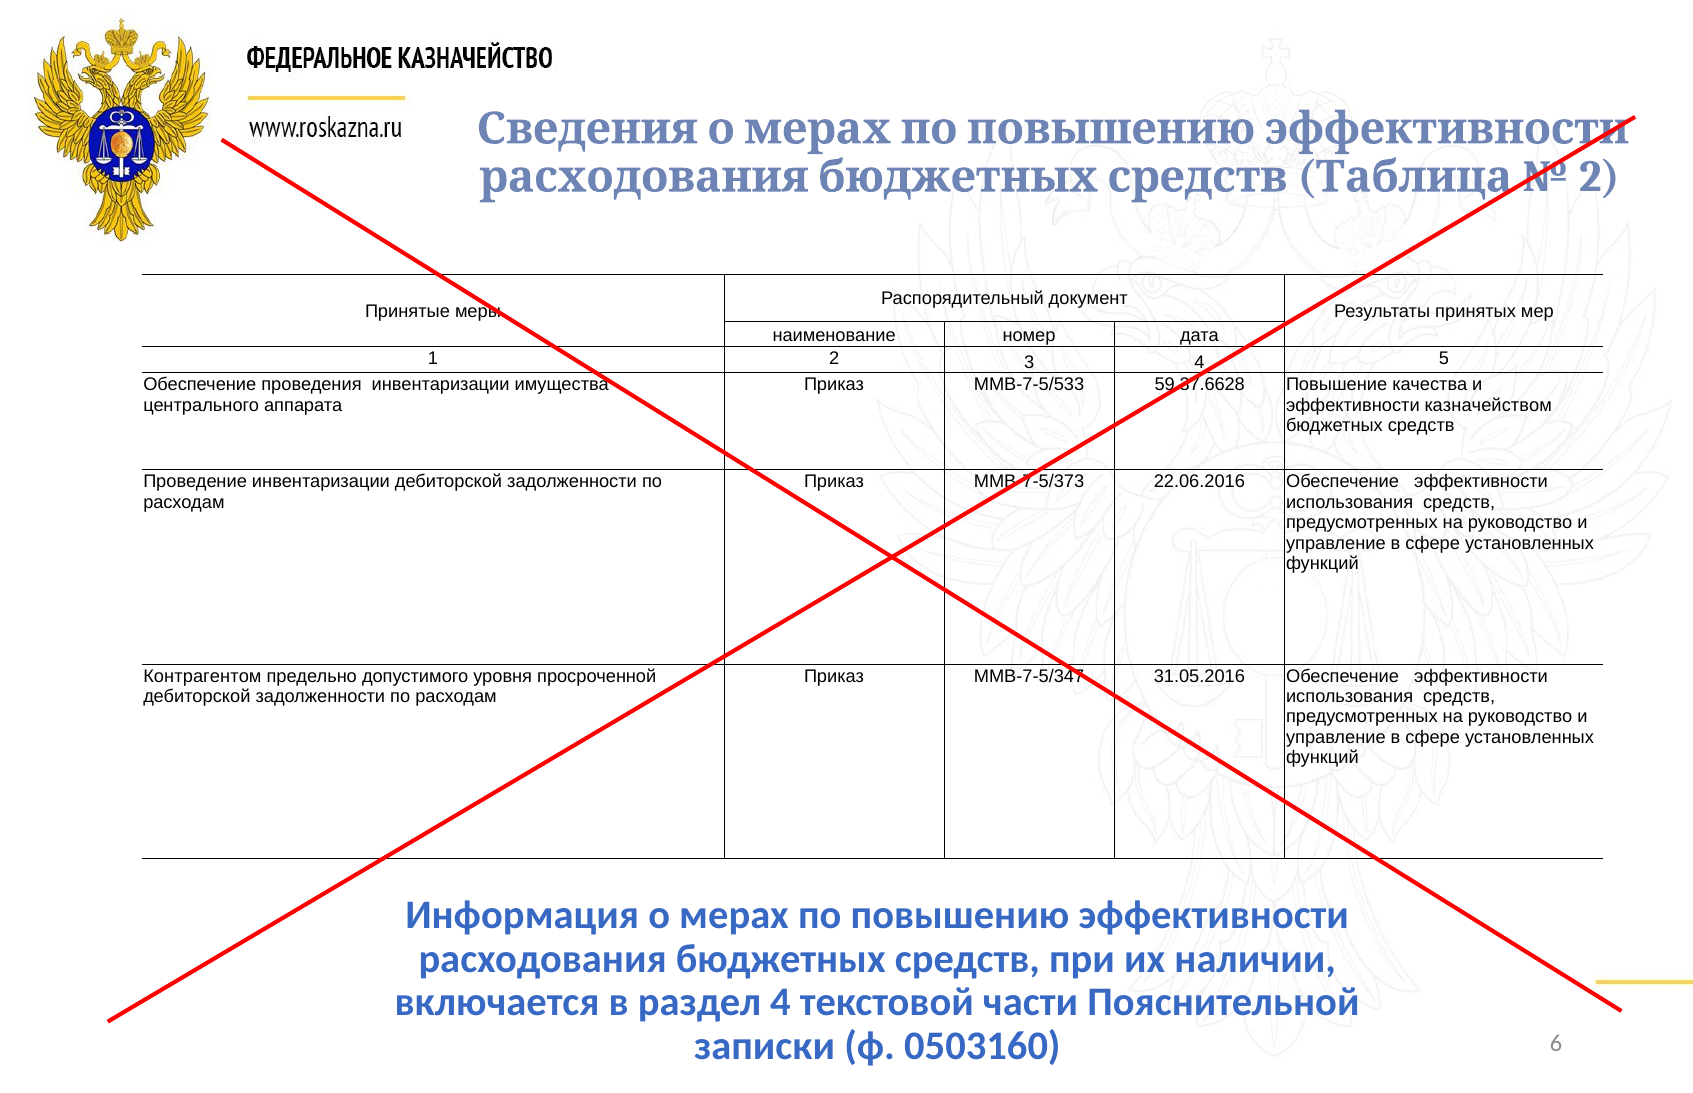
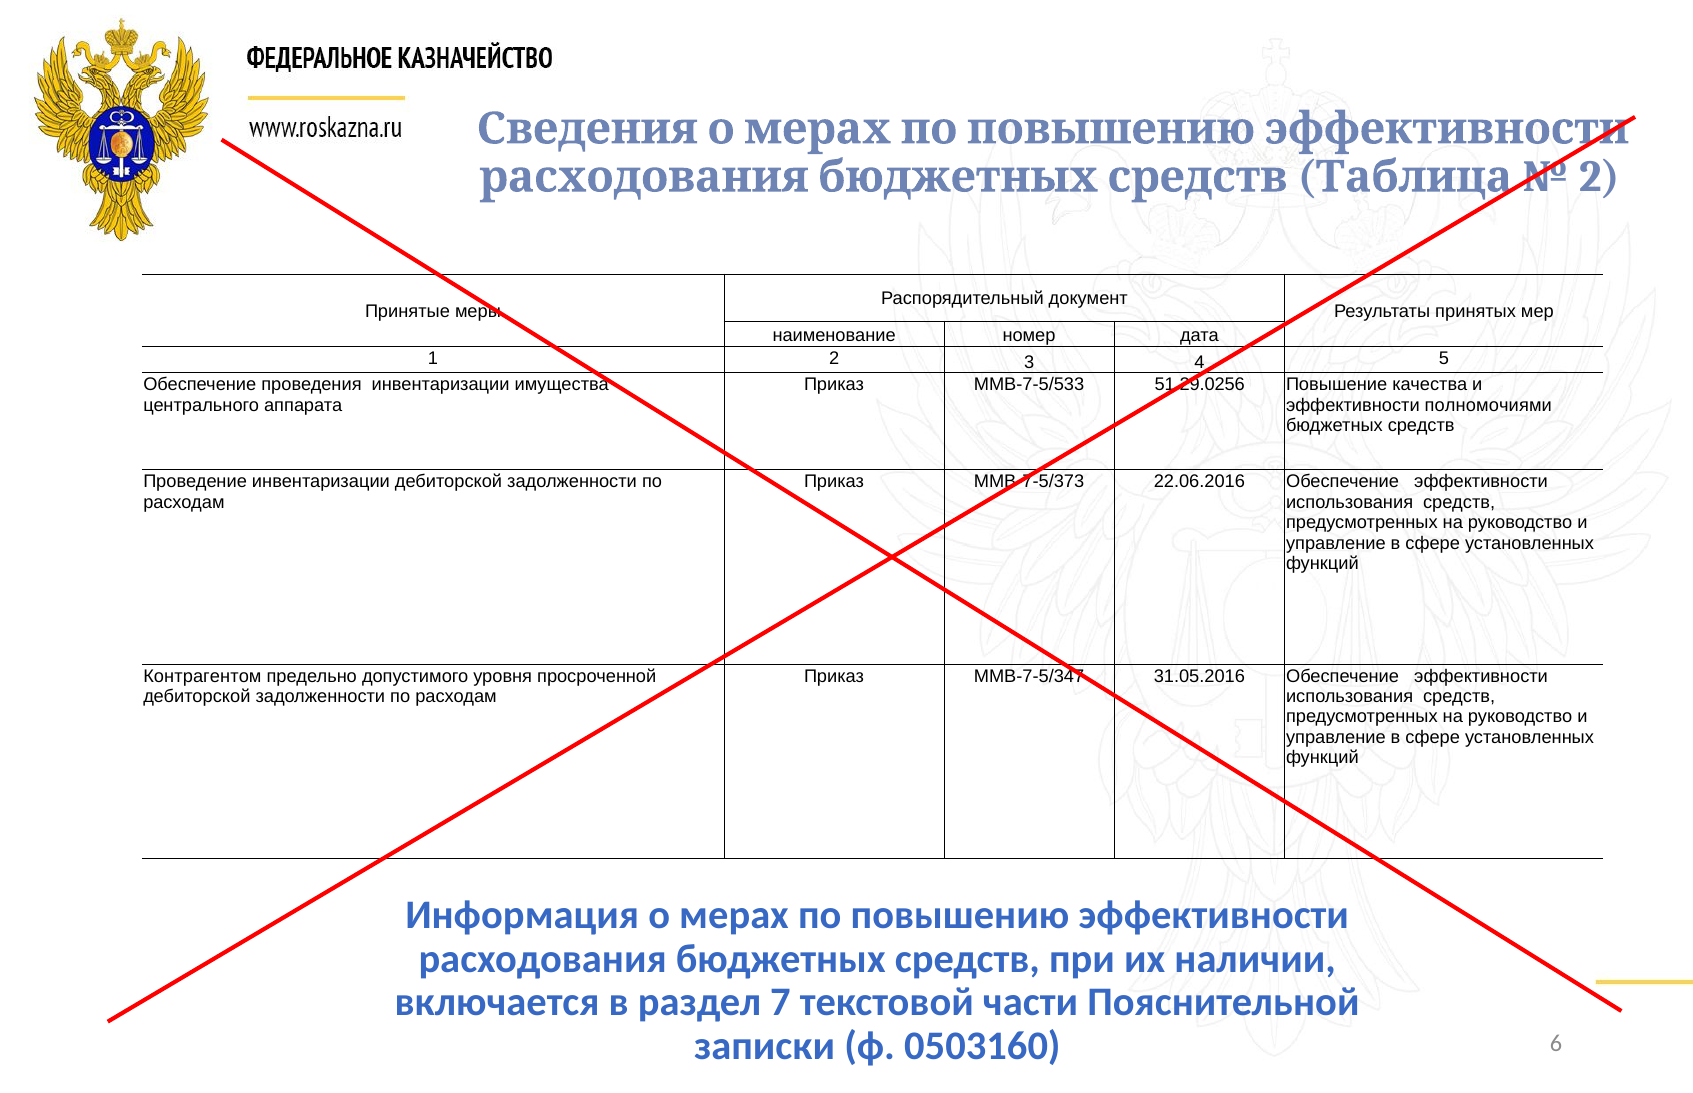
59.37.6628: 59.37.6628 -> 51.29.0256 (1200, 385)
казначейством: казначейством -> полномочиями (1488, 405)
раздел 4: 4 -> 7 (780, 1002)
